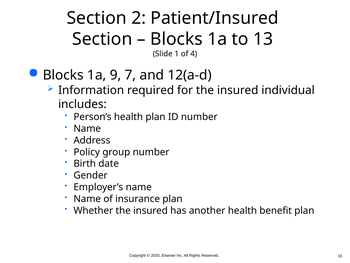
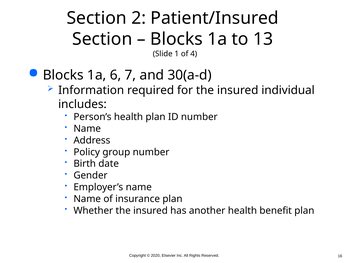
9: 9 -> 6 (115, 75)
12(a-d: 12(a-d -> 30(a-d (190, 75)
